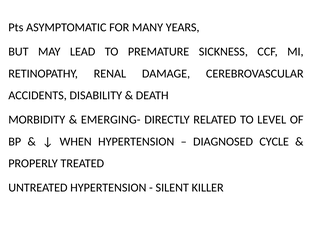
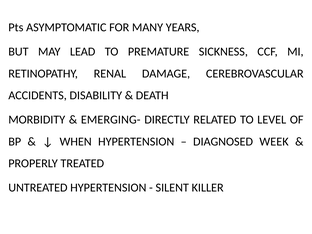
CYCLE: CYCLE -> WEEK (274, 142)
